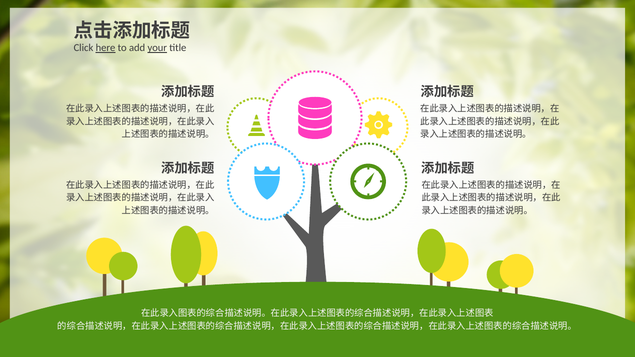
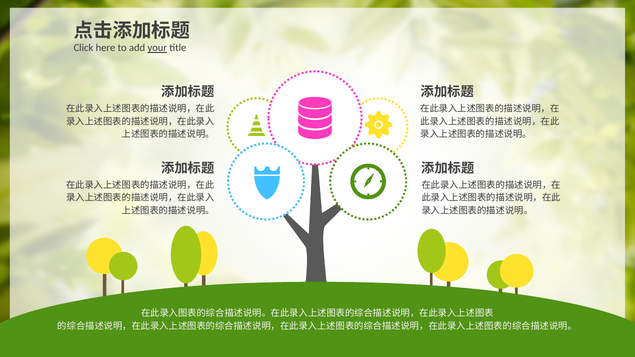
here underline: present -> none (105, 48)
